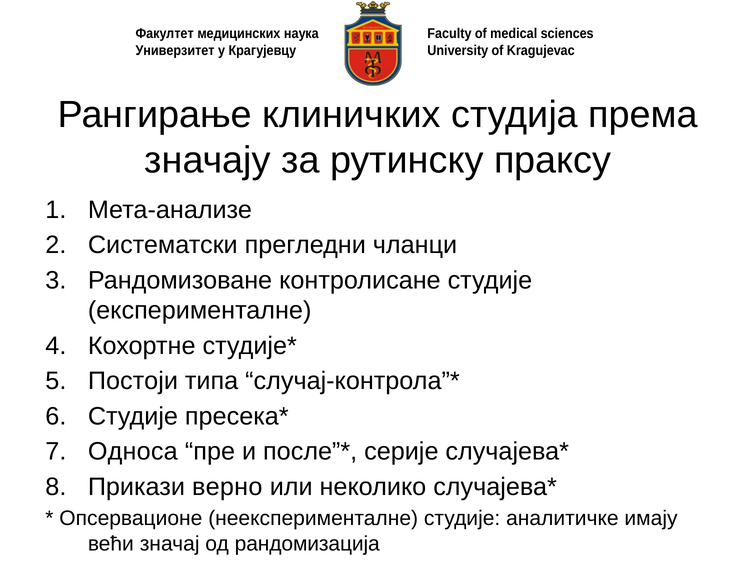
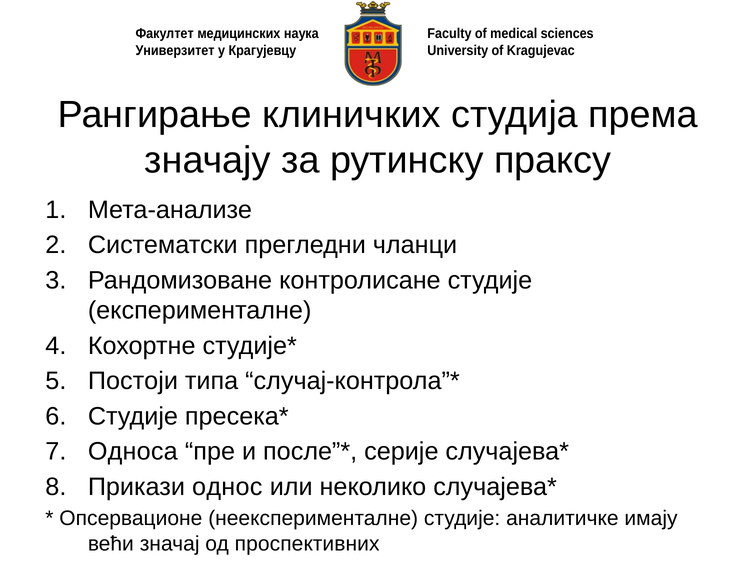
верно: верно -> однос (227, 487)
рандомизација: рандомизација -> проспективних (307, 544)
